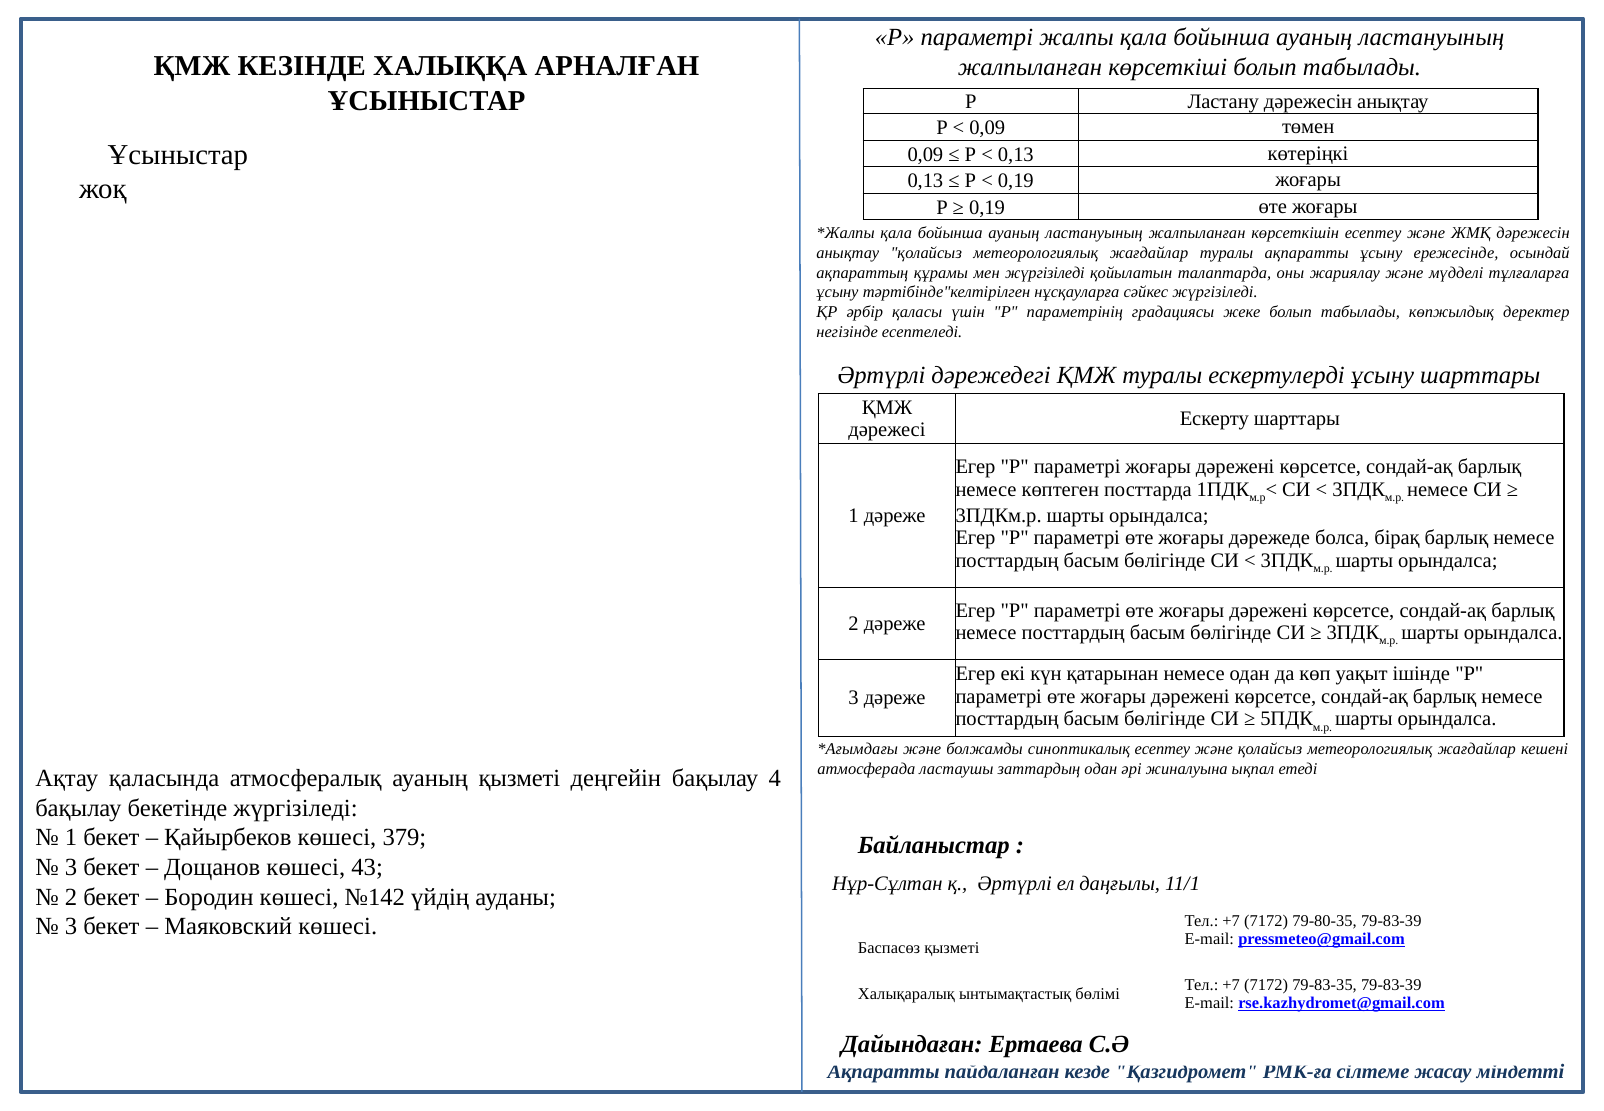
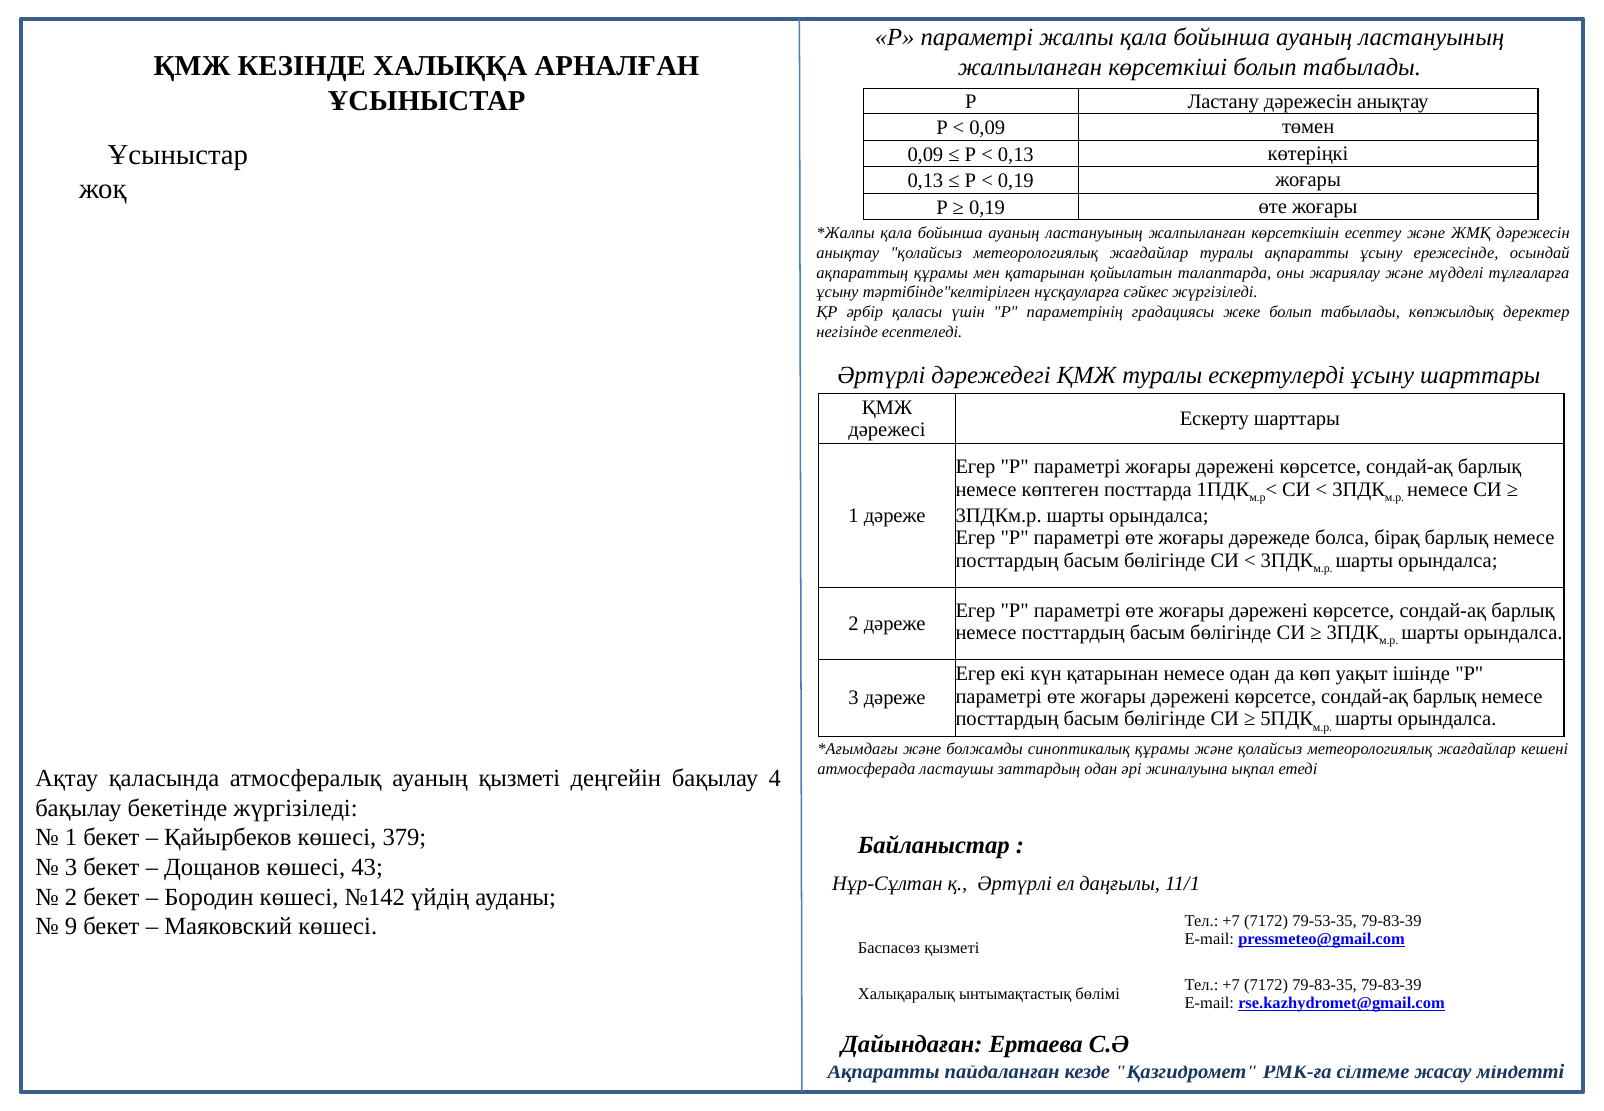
мен жүргізіледі: жүргізіледі -> қатарынан (1045, 273)
синоптикалық есептеу: есептеу -> құрамы (1162, 749)
79-80-35: 79-80-35 -> 79-53-35 (1325, 920)
3: 3 -> 9 (71, 926)
